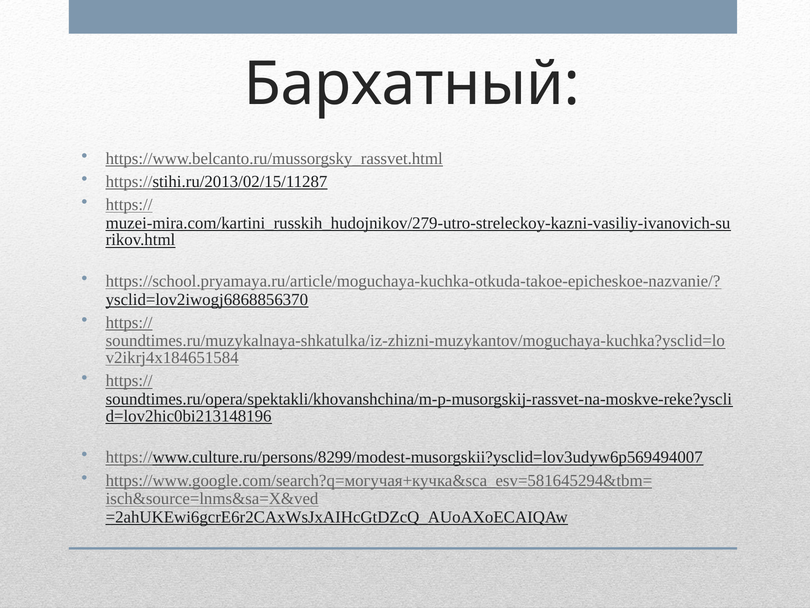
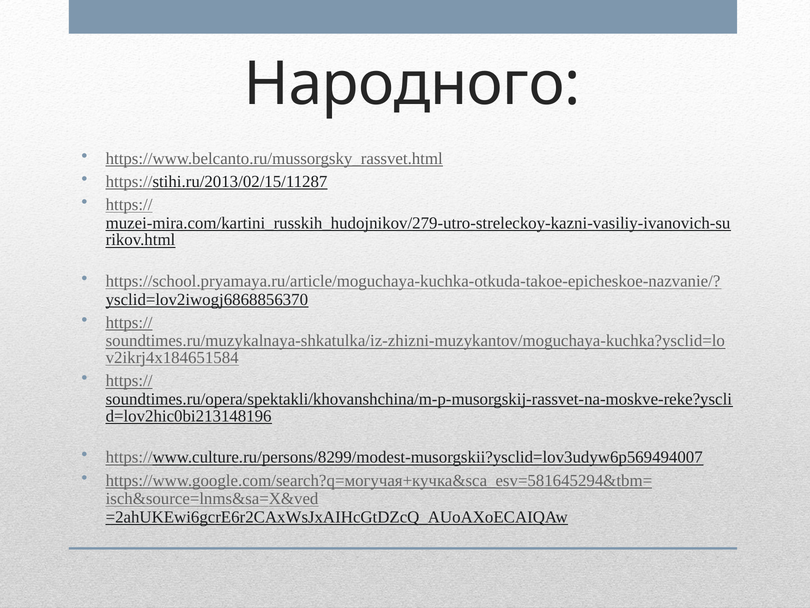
Бархатный: Бархатный -> Народного (412, 84)
